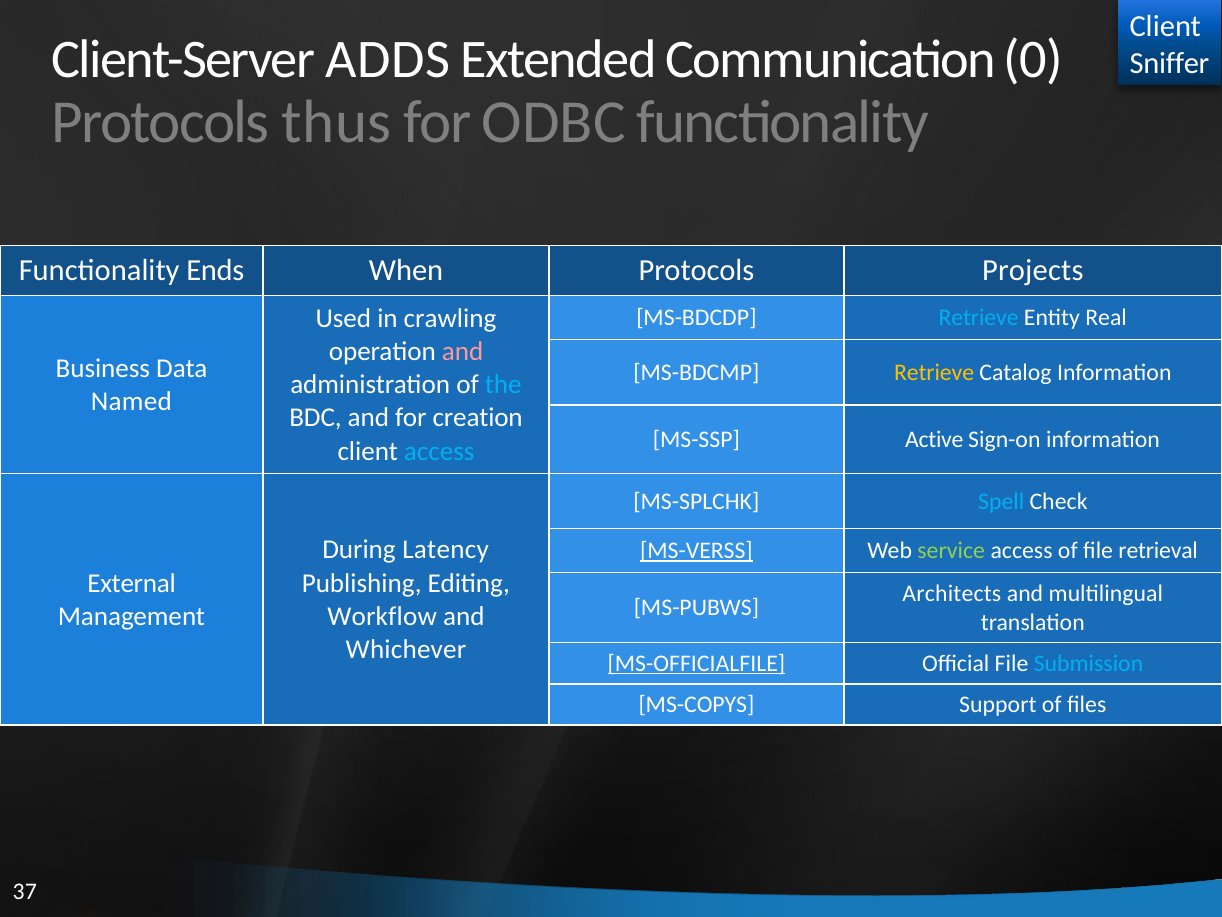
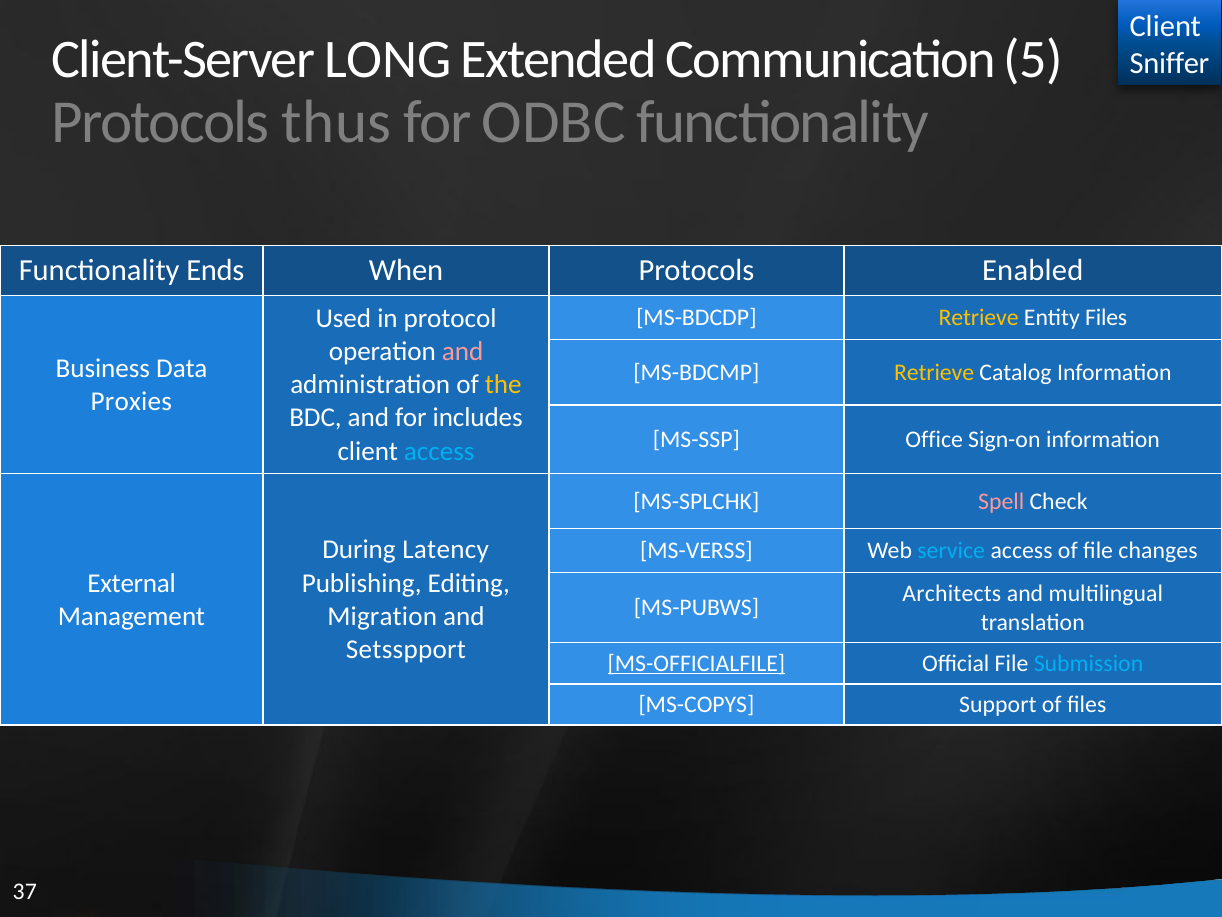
ADDS: ADDS -> LONG (388, 60)
0: 0 -> 5 (1033, 60)
Projects: Projects -> Enabled (1033, 271)
crawling: crawling -> protocol (450, 318)
Retrieve colour: light blue -> yellow (979, 318)
Entity Real: Real -> Files (1106, 318)
the colour: light blue -> yellow (503, 385)
Named: Named -> Proxies (131, 401)
creation: creation -> includes (478, 418)
Active: Active -> Office (934, 439)
Spell colour: light blue -> pink (1001, 501)
MS-VERSS underline: present -> none (696, 551)
service colour: light green -> light blue (951, 551)
retrieval: retrieval -> changes (1158, 551)
Workflow: Workflow -> Migration (382, 616)
Whichever: Whichever -> Setsspport (406, 649)
